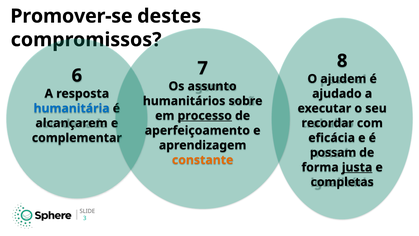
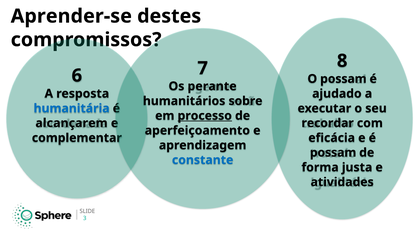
Promover-se: Promover-se -> Aprender-se (71, 16)
O ajudem: ajudem -> possam (343, 79)
assunto: assunto -> perante (212, 86)
constante colour: orange -> blue (203, 160)
justa underline: present -> none (357, 167)
completas: completas -> atividades (342, 182)
